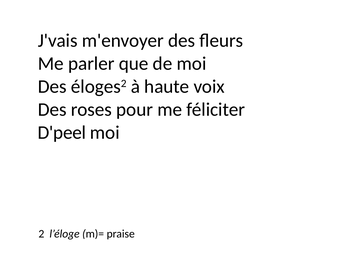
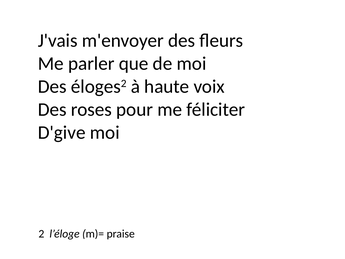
D'peel: D'peel -> D'give (62, 132)
